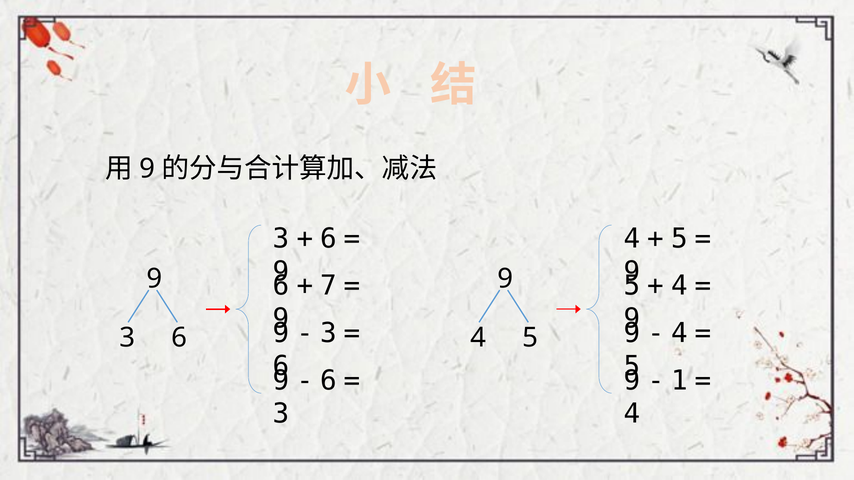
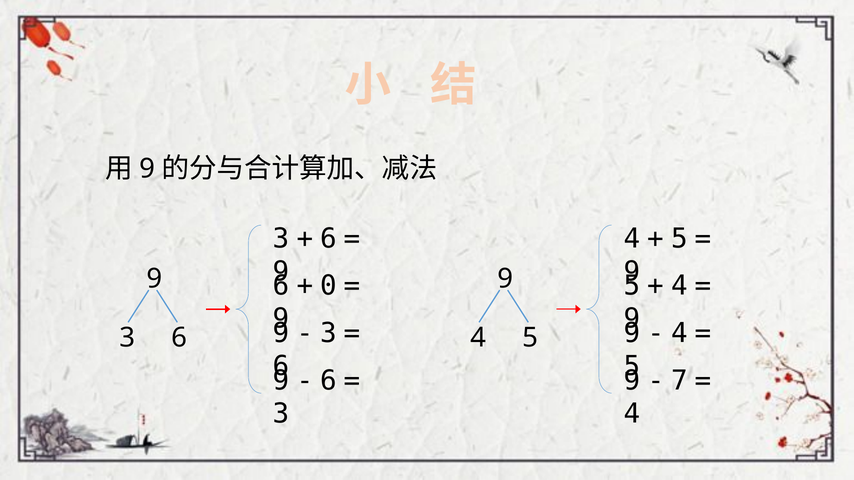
7: 7 -> 0 (328, 286)
1: 1 -> 7 (679, 381)
